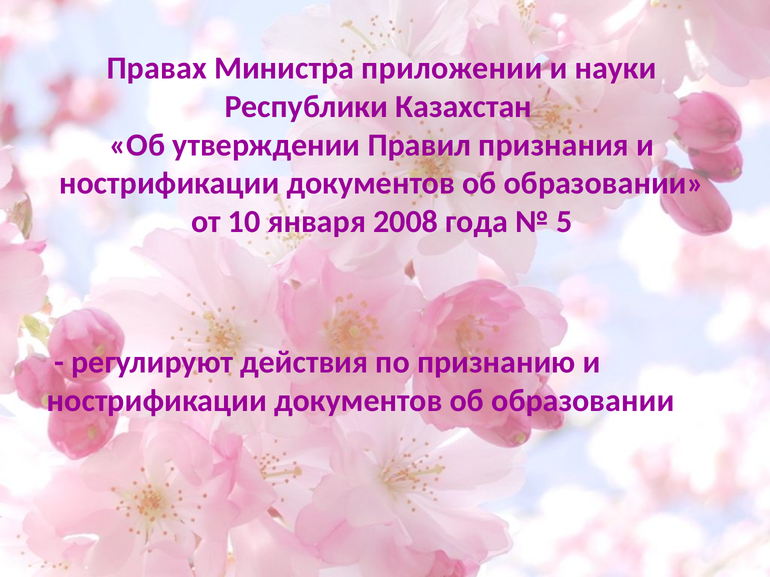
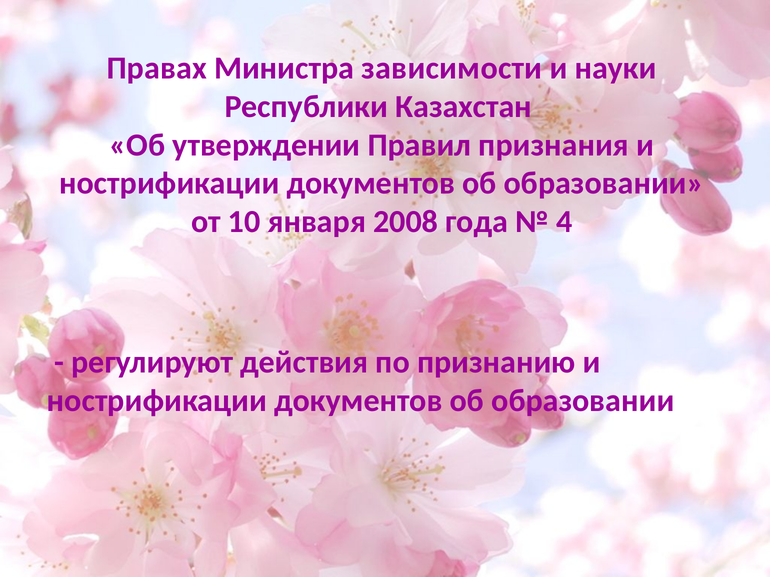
приложении: приложении -> зависимости (452, 68)
5: 5 -> 4 (564, 222)
